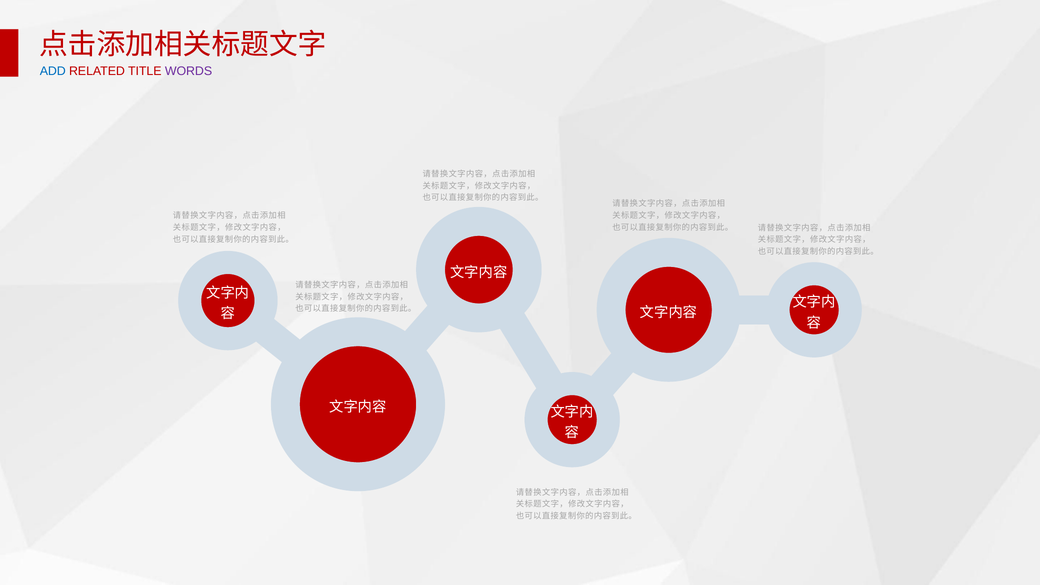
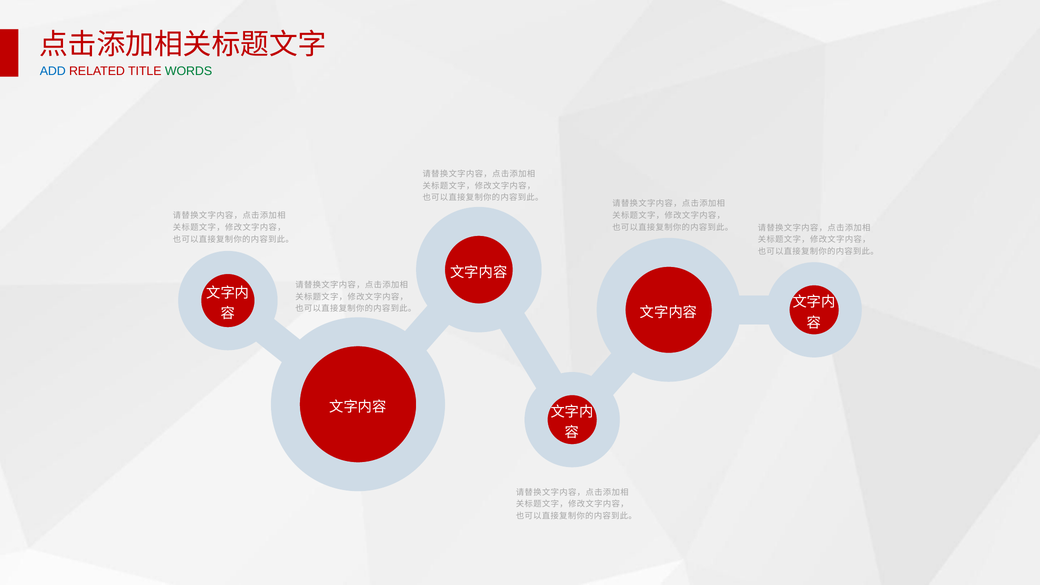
WORDS colour: purple -> green (189, 71)
